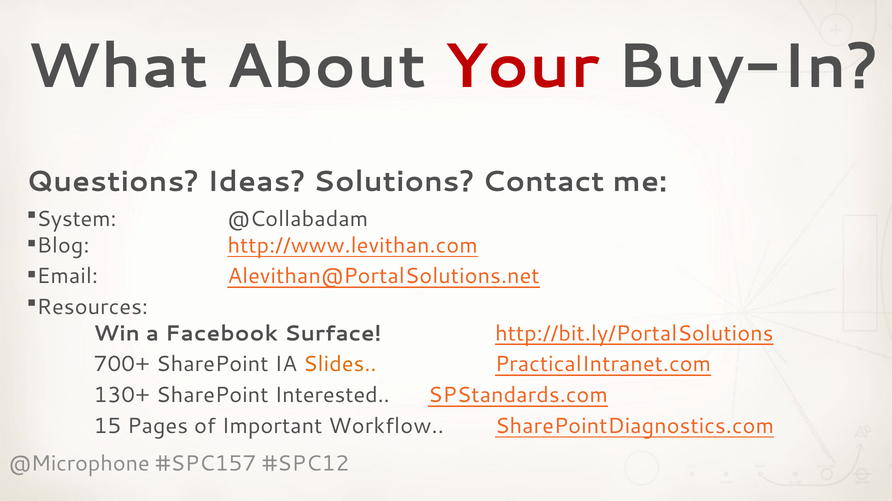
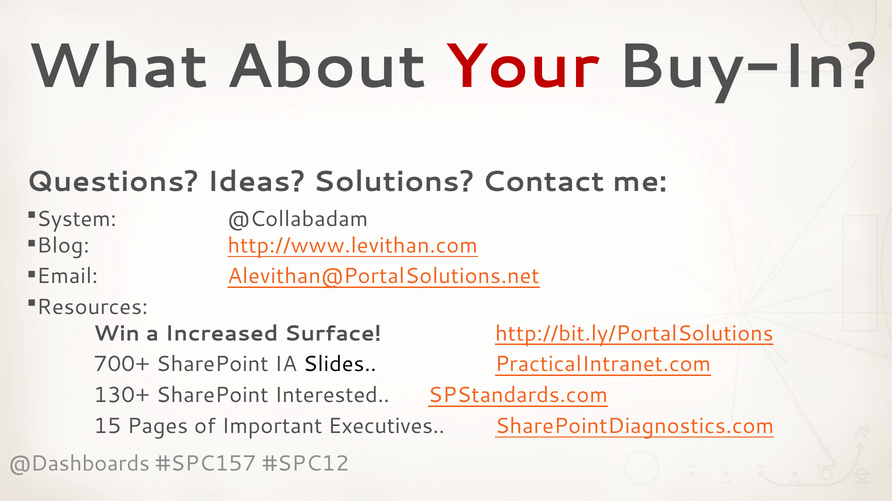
Facebook: Facebook -> Increased (222, 334)
Slides colour: orange -> black (340, 365)
Workflow: Workflow -> Executives (386, 427)
@Microphone: @Microphone -> @Dashboards (79, 464)
